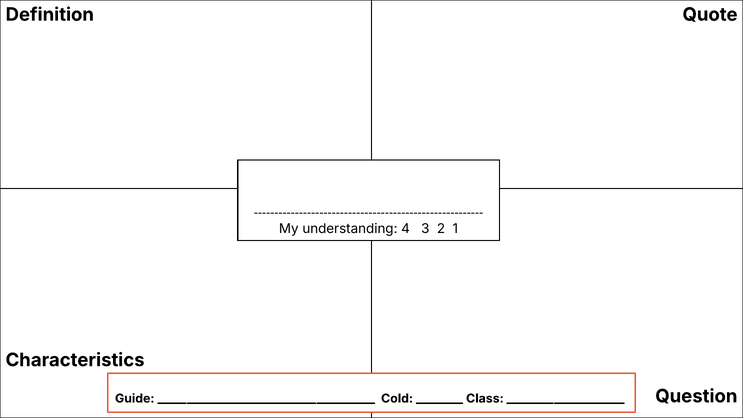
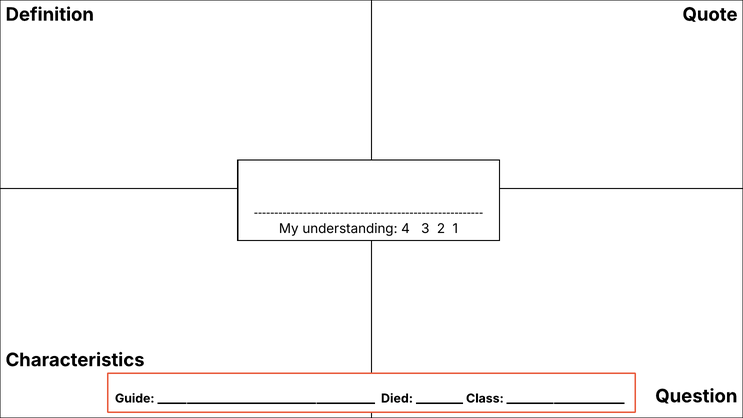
Cold: Cold -> Died (397, 398)
